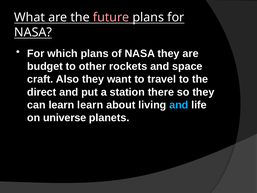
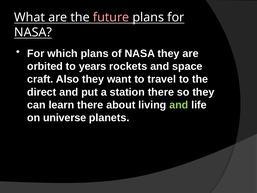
budget: budget -> orbited (45, 66)
other: other -> years (93, 66)
learn learn: learn -> there (90, 105)
and colour: light blue -> light green (179, 105)
